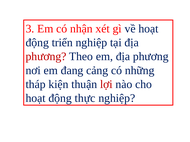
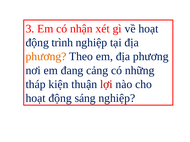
triển: triển -> trình (62, 43)
phương colour: red -> orange (46, 57)
thực: thực -> sáng (85, 98)
